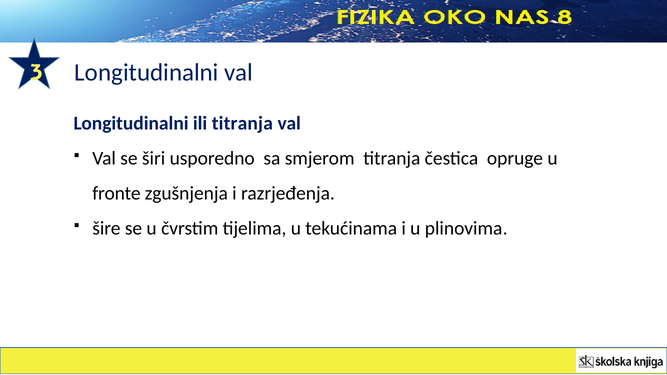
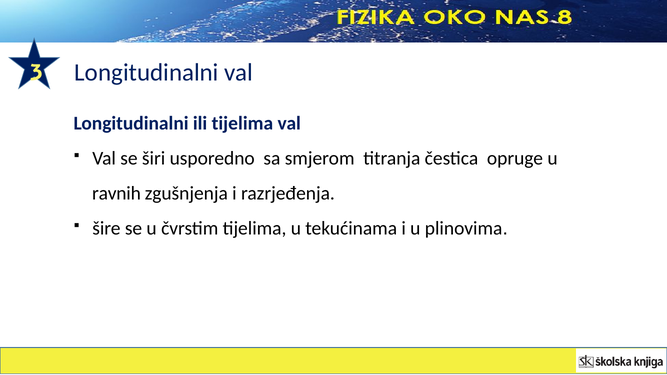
ili titranja: titranja -> tijelima (242, 124)
fronte: fronte -> ravnih (116, 194)
